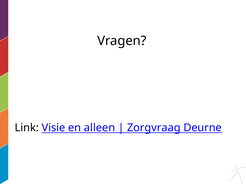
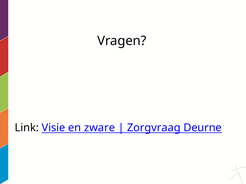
alleen: alleen -> zware (100, 128)
